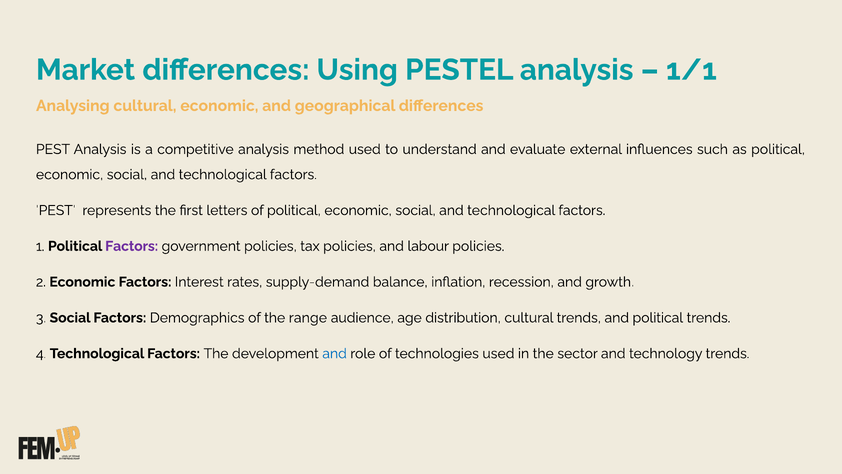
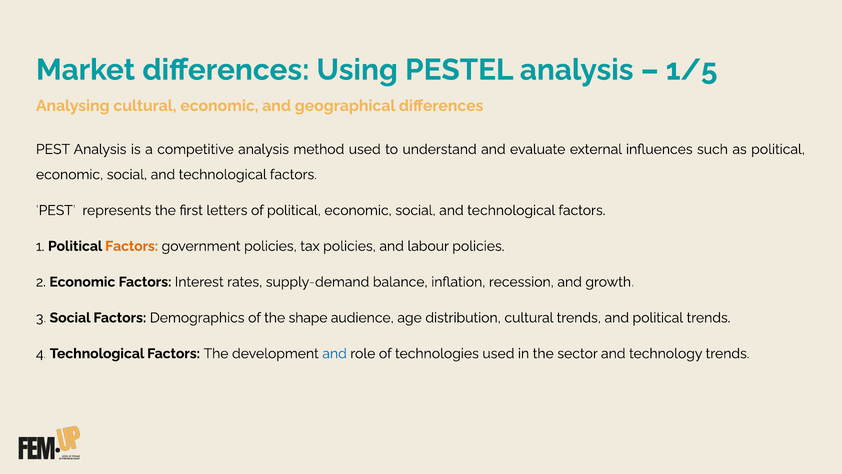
1/1: 1/1 -> 1/5 (692, 70)
Factors colour: purple -> orange (132, 246)
range: range -> shape (308, 318)
